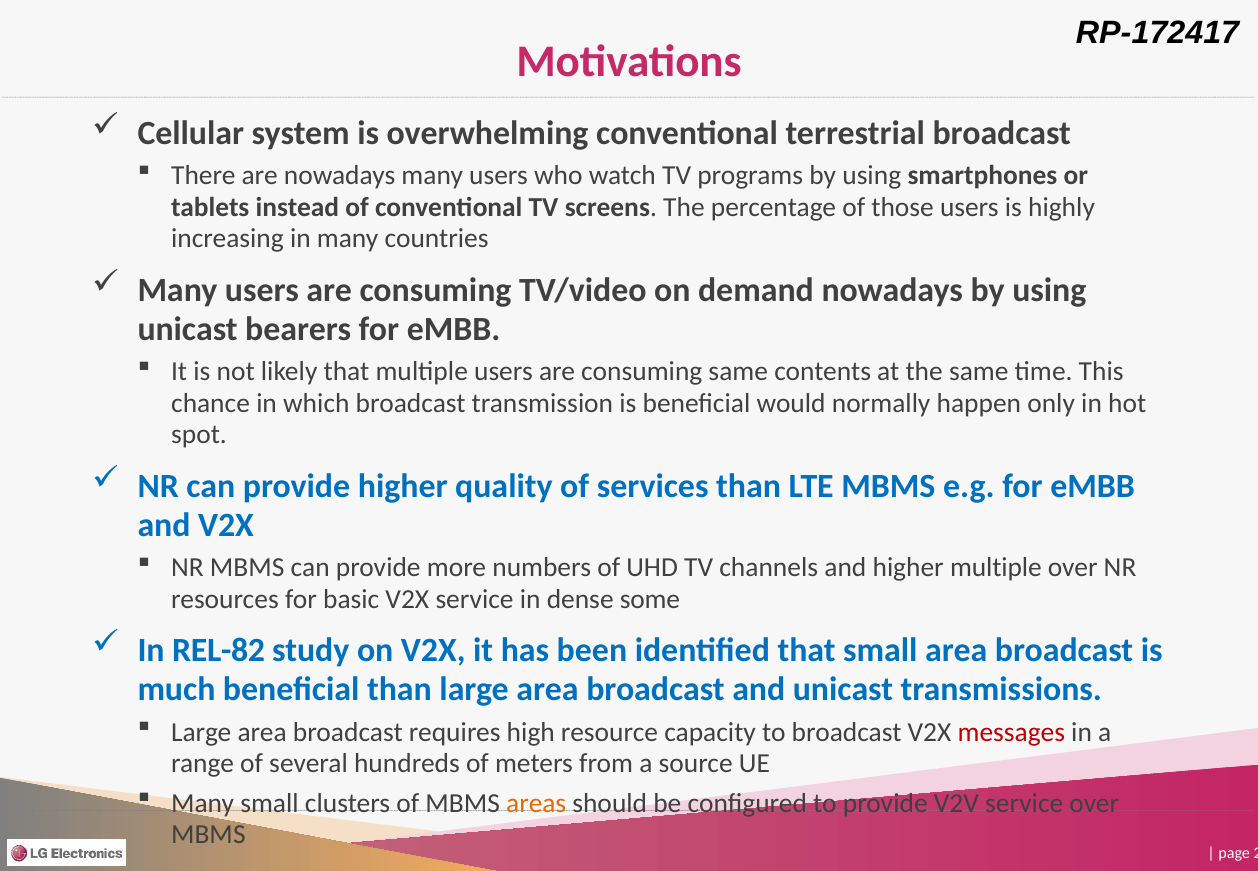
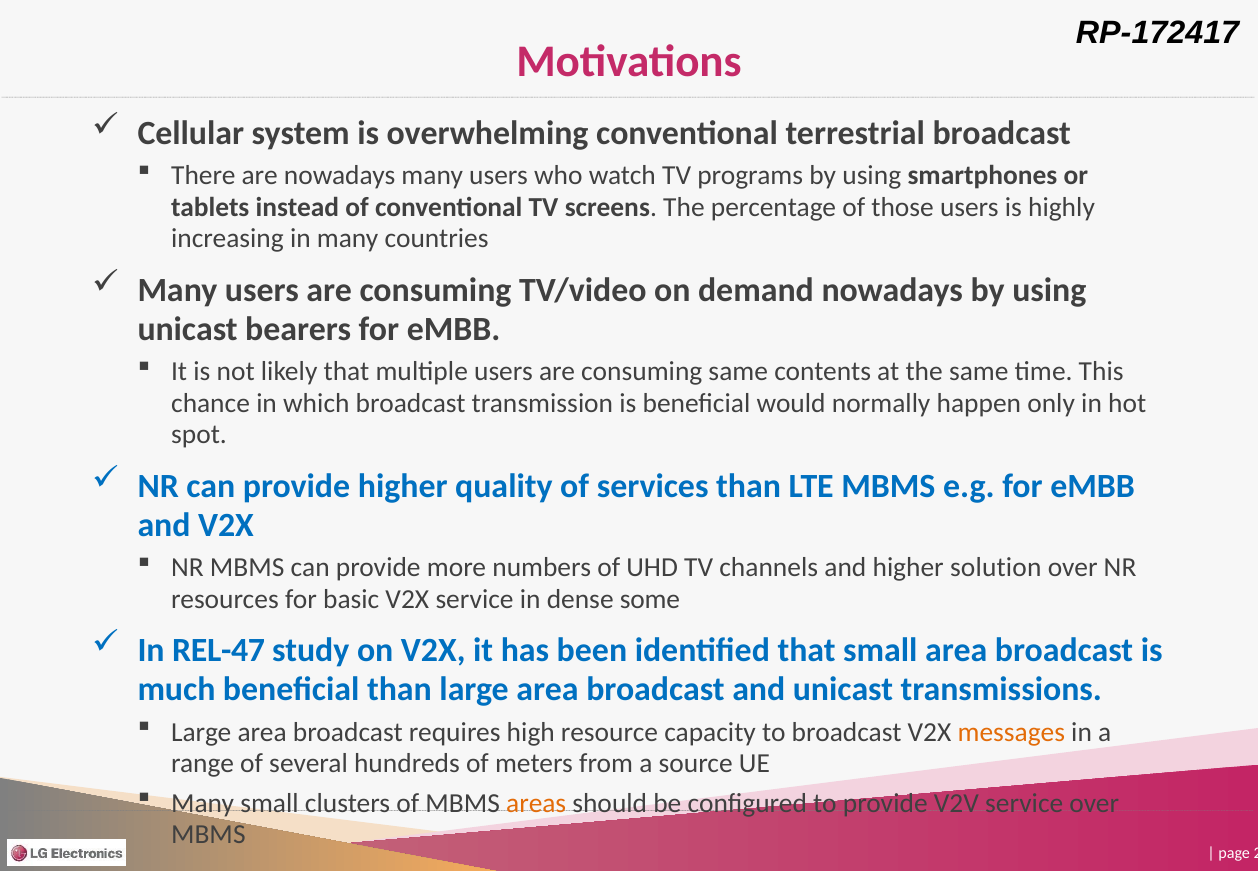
higher multiple: multiple -> solution (996, 568)
REL-82: REL-82 -> REL-47 (219, 650)
messages colour: red -> orange (1011, 732)
